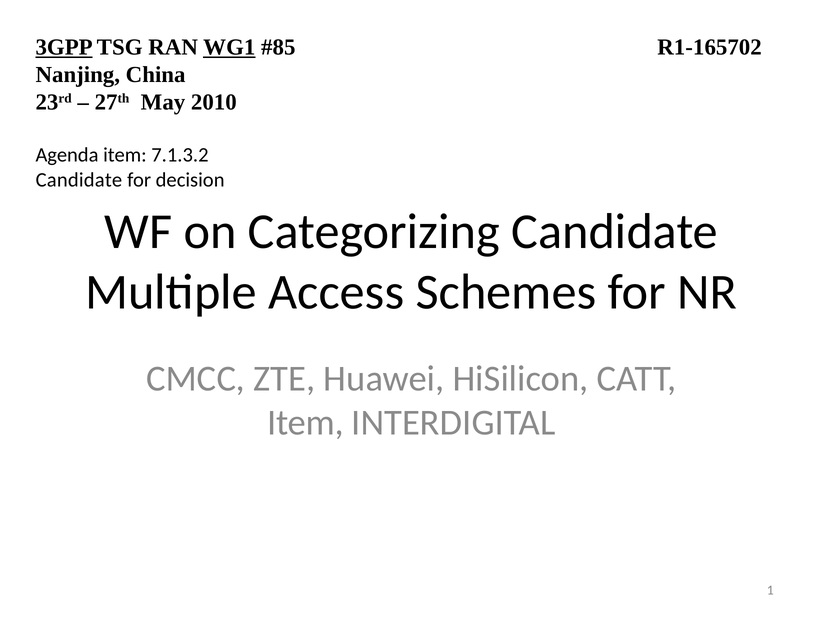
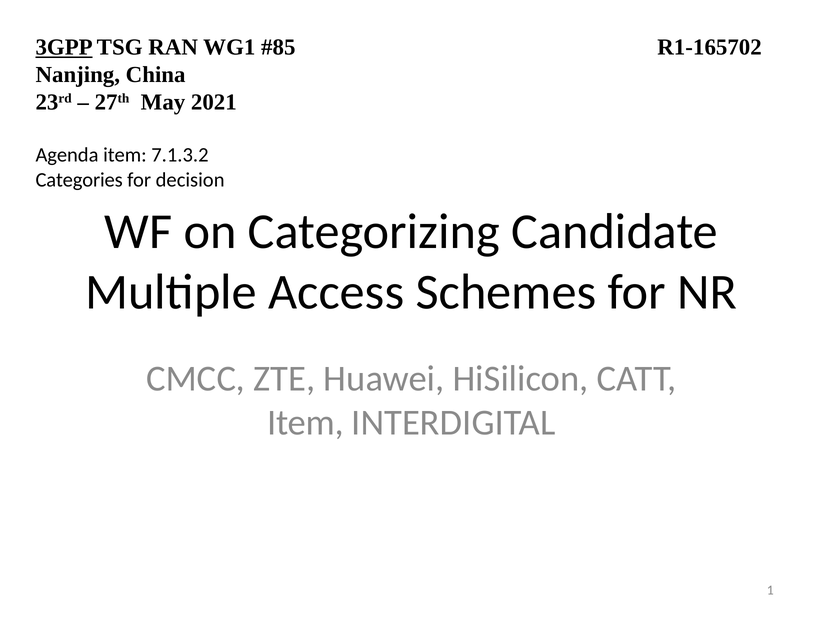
WG1 underline: present -> none (229, 47)
2010: 2010 -> 2021 (214, 102)
Candidate: Candidate -> Categories (79, 180)
